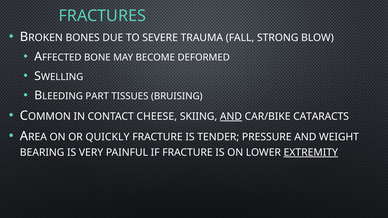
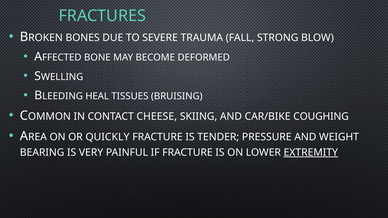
PART: PART -> HEAL (97, 96)
AND underline: present -> none (231, 117)
CATARACTS: CATARACTS -> COUGHING (321, 117)
